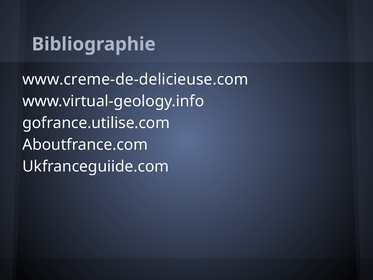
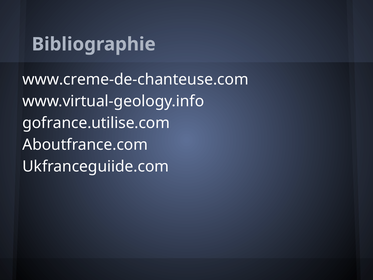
www.creme-de-delicieuse.com: www.creme-de-delicieuse.com -> www.creme-de-chanteuse.com (135, 79)
